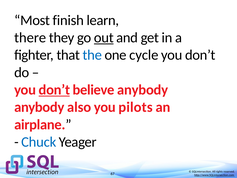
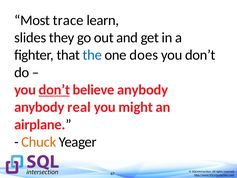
finish: finish -> trace (68, 20)
there: there -> slides (30, 38)
out underline: present -> none (104, 38)
cycle: cycle -> does (144, 55)
also: also -> real (79, 107)
pilots: pilots -> might (136, 107)
Chuck colour: blue -> orange (39, 142)
